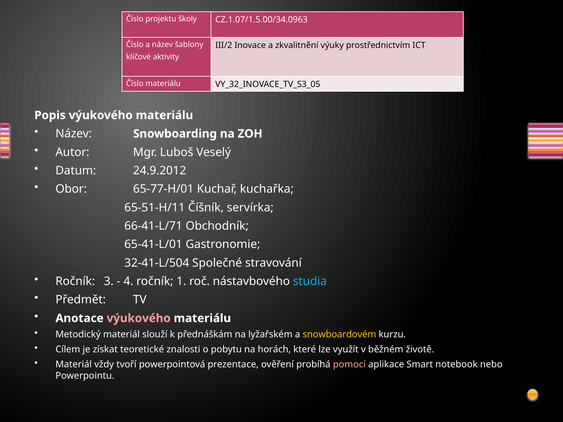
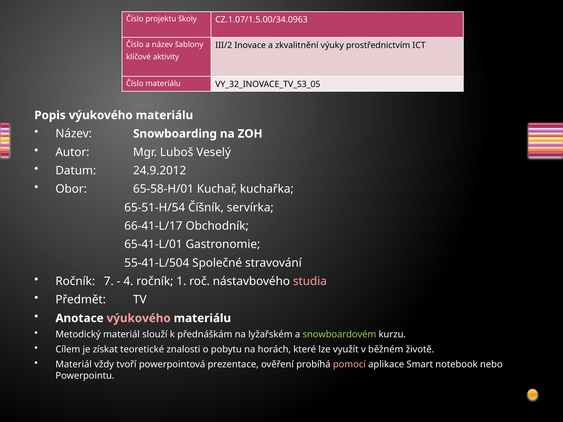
65-77-H/01: 65-77-H/01 -> 65-58-H/01 (163, 189)
65-51-H/11: 65-51-H/11 -> 65-51-H/54 (155, 208)
66-41-L/71: 66-41-L/71 -> 66-41-L/17 (153, 226)
32-41-L/504: 32-41-L/504 -> 55-41-L/504 (157, 263)
3: 3 -> 7 (109, 282)
studia colour: light blue -> pink (310, 282)
snowboardovém colour: yellow -> light green (339, 335)
